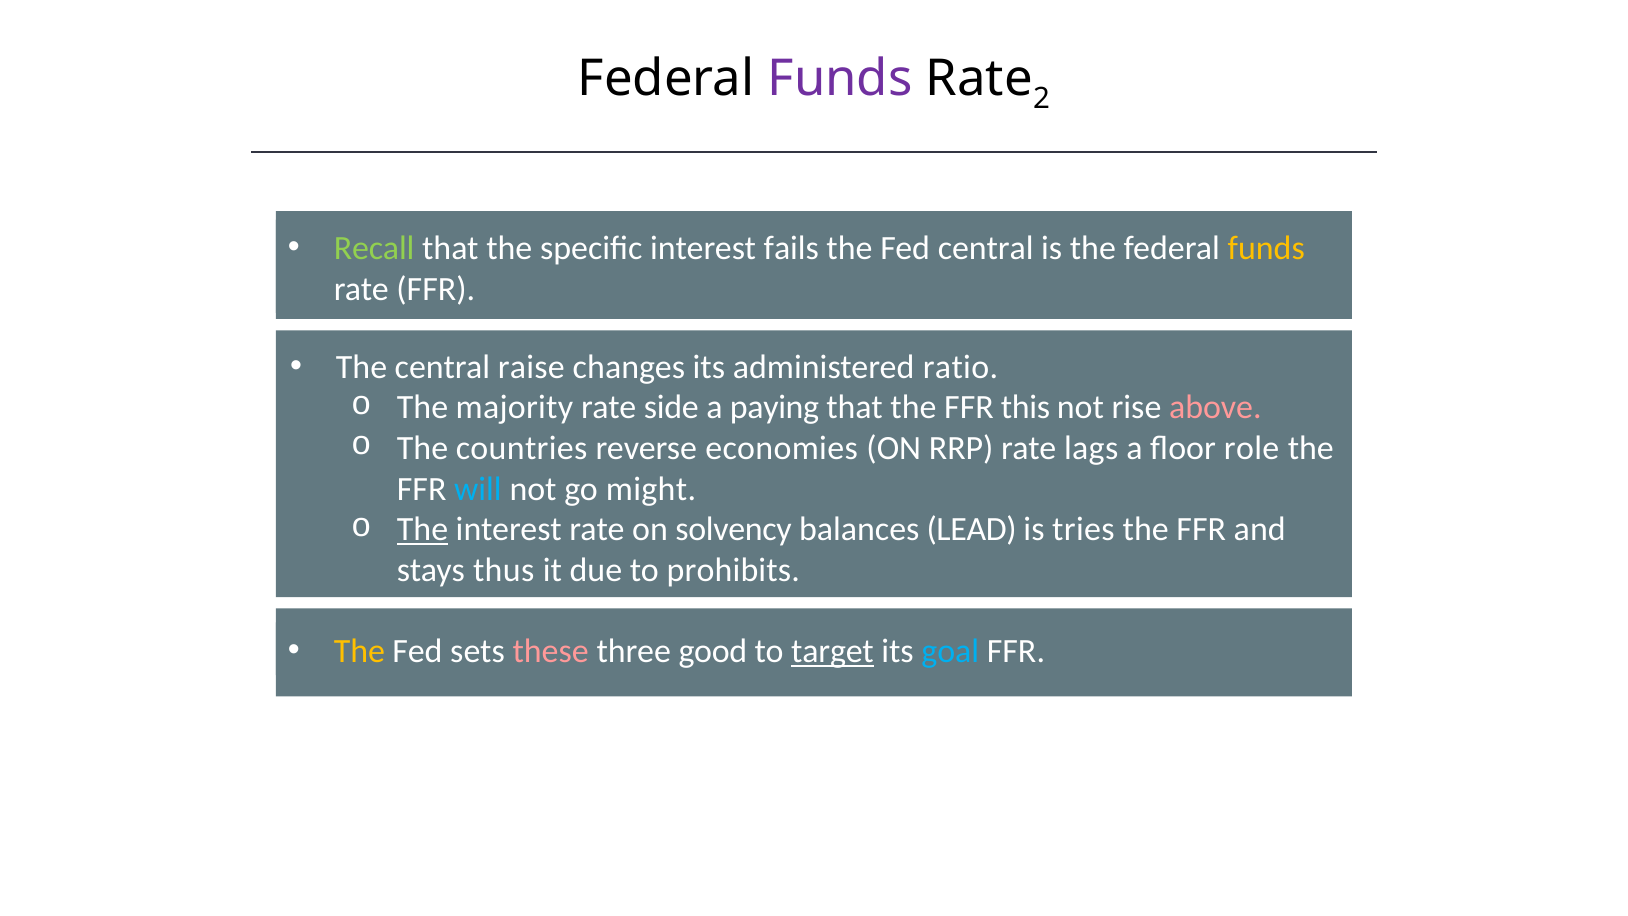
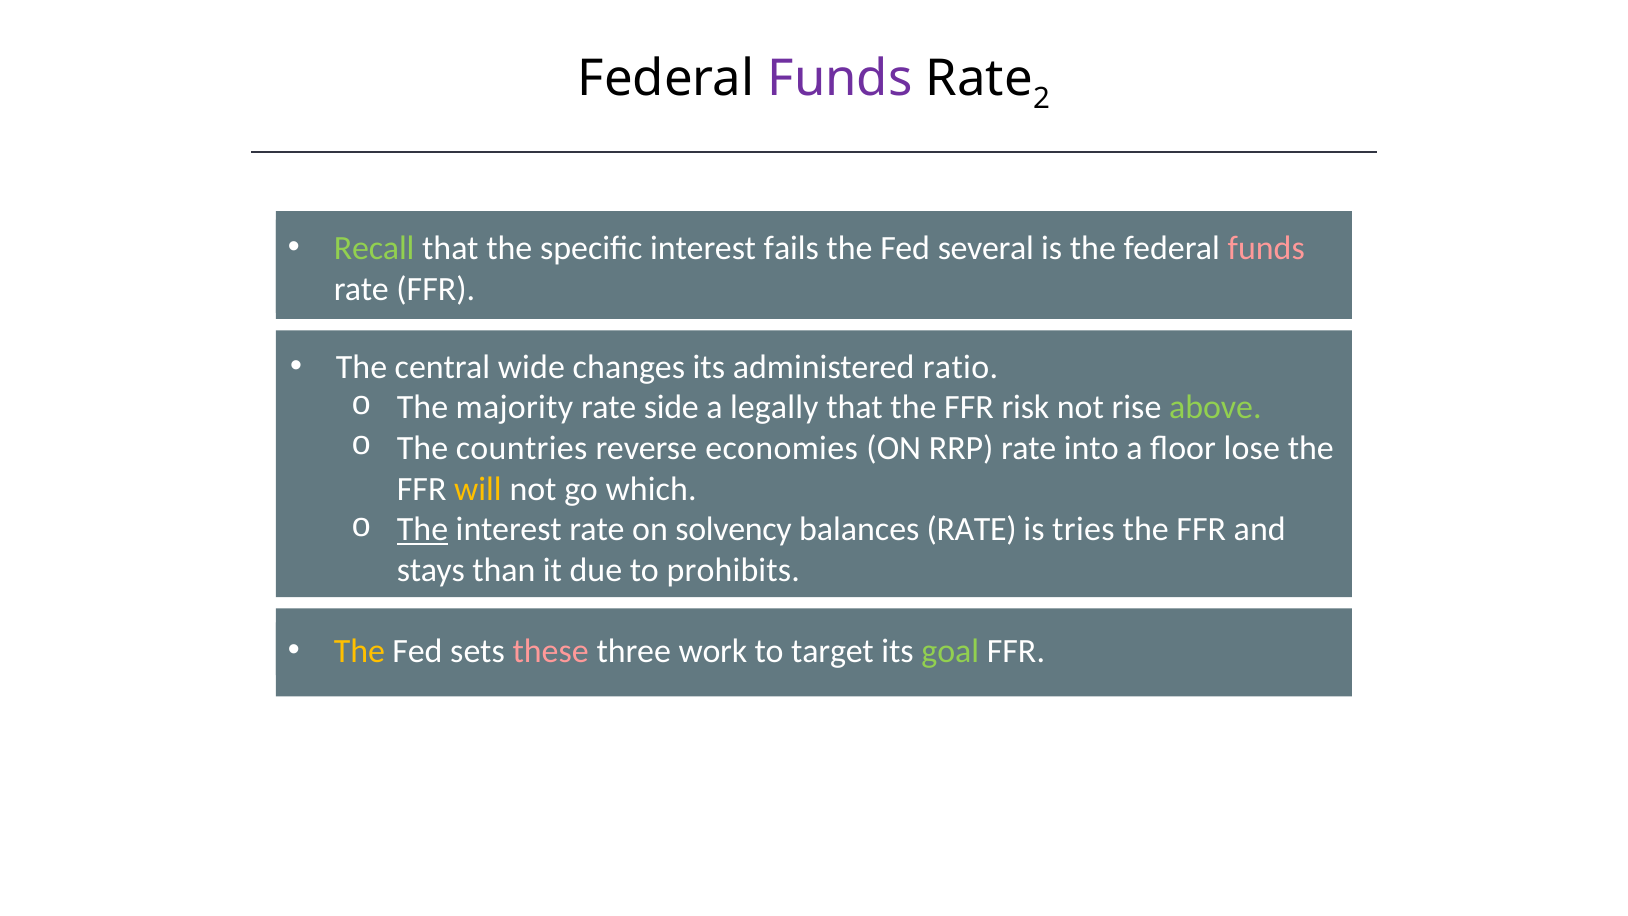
Fed central: central -> several (986, 248)
funds colour: yellow -> pink (1266, 248)
raise: raise -> wide (531, 367)
paying: paying -> legally (774, 407)
this: this -> risk (1025, 407)
above colour: pink -> light green (1215, 407)
lags: lags -> into (1091, 448)
role: role -> lose (1252, 448)
will colour: light blue -> yellow (478, 489)
might: might -> which (651, 489)
balances LEAD: LEAD -> RATE (972, 530)
thus: thus -> than (504, 570)
good: good -> work (713, 651)
target underline: present -> none (833, 651)
goal colour: light blue -> light green (950, 651)
